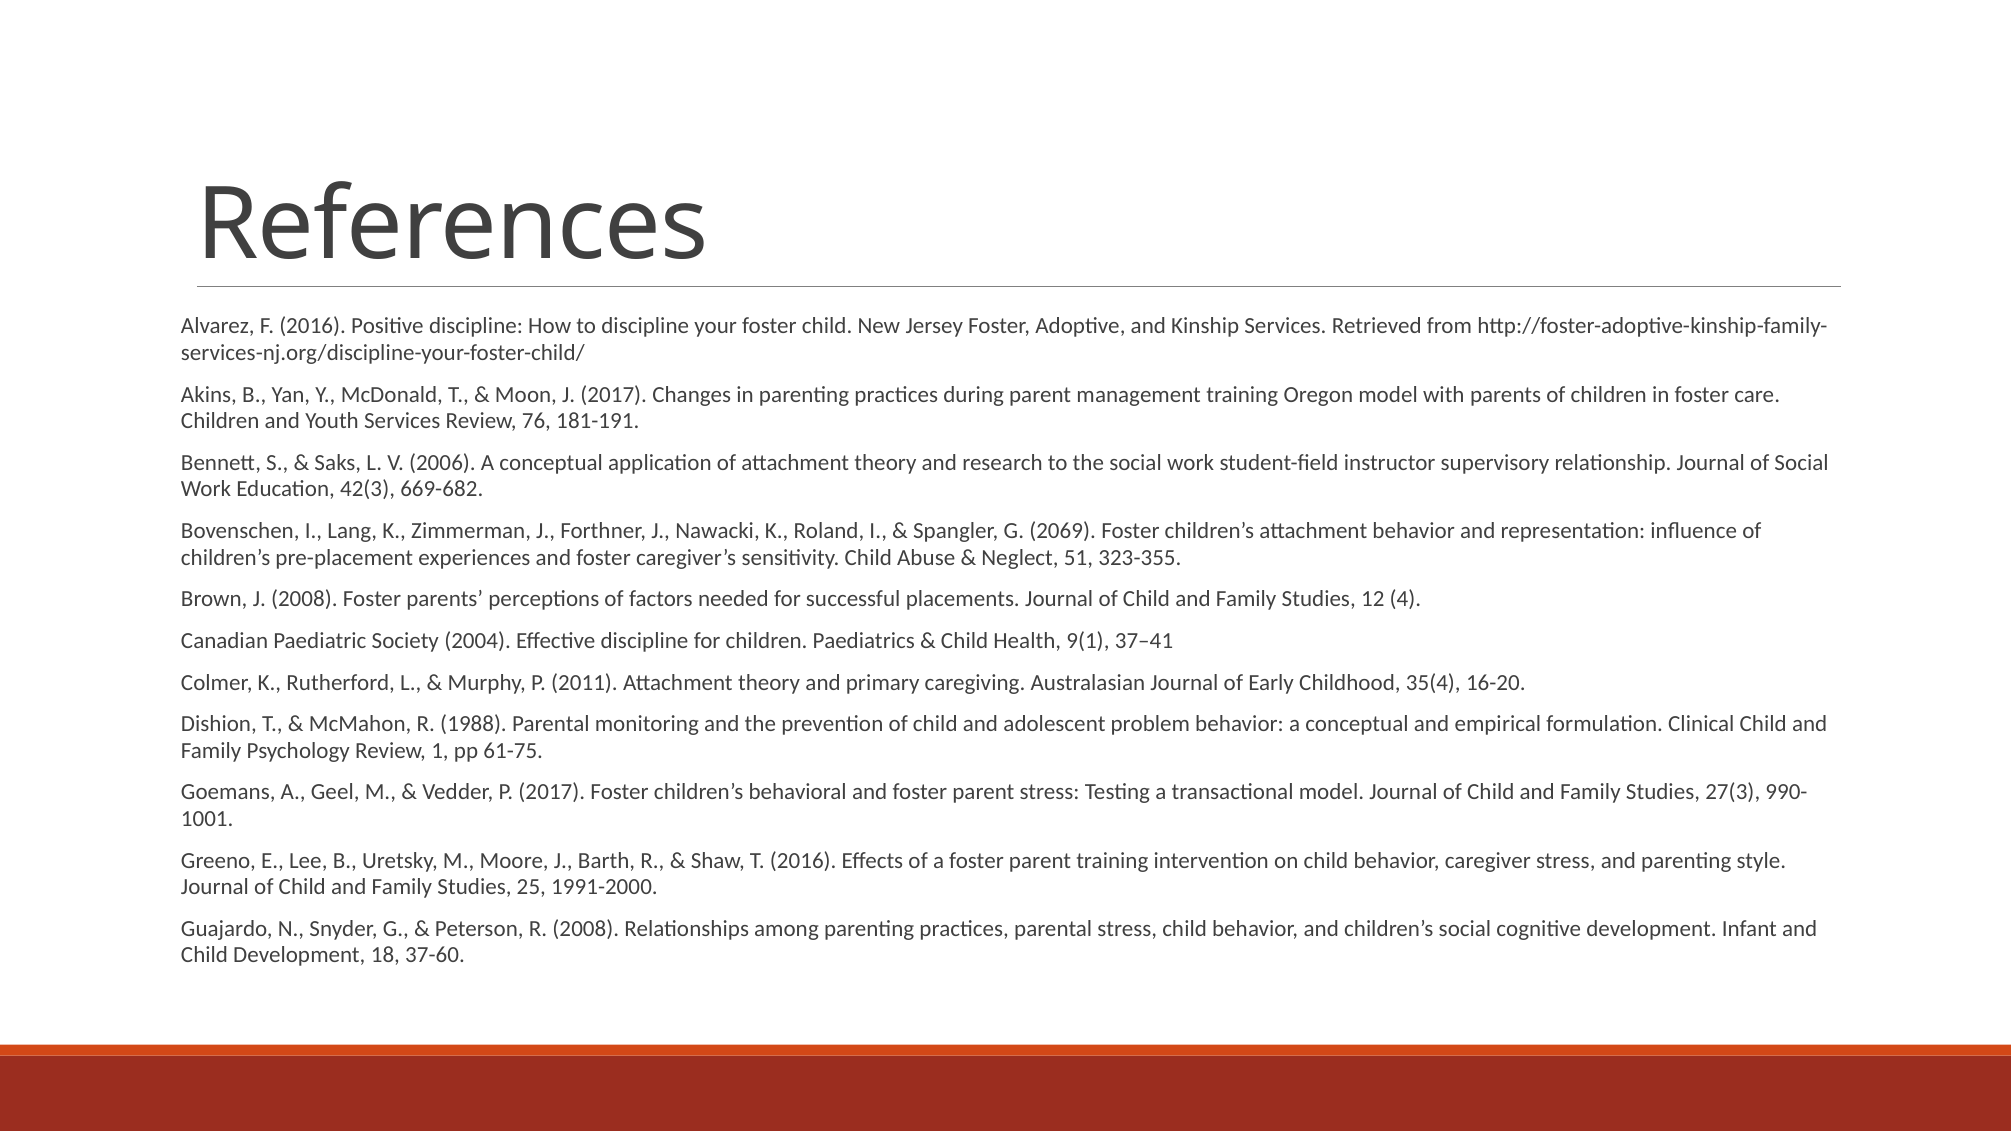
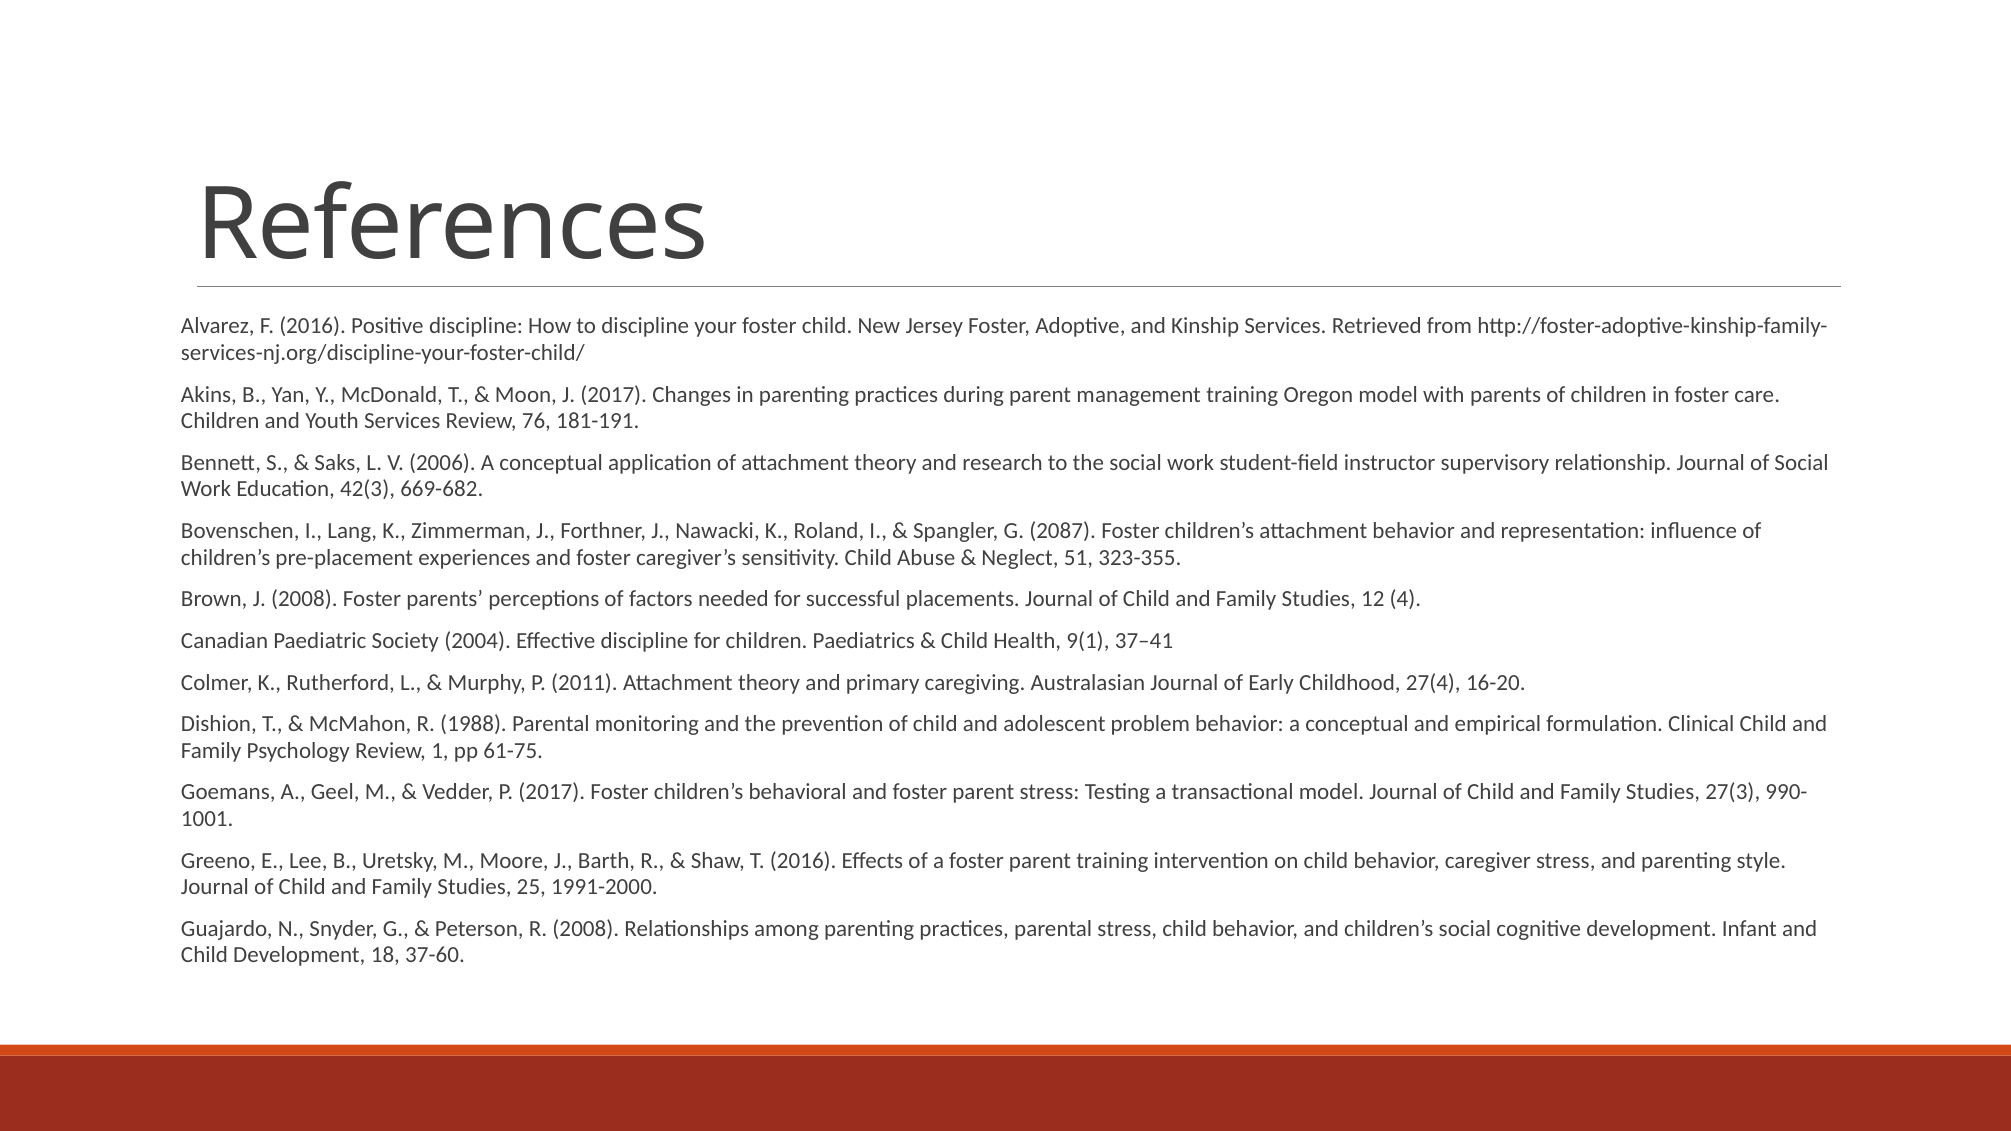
2069: 2069 -> 2087 (1063, 531)
35(4: 35(4 -> 27(4 (1433, 683)
